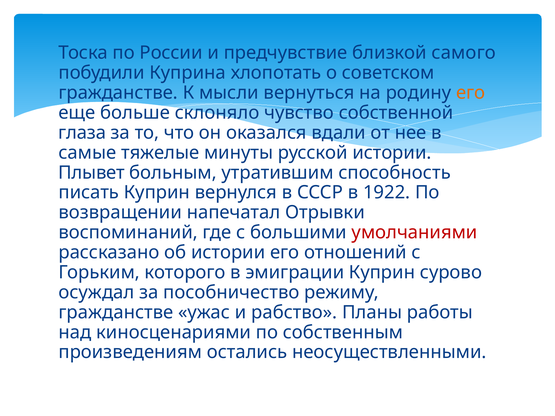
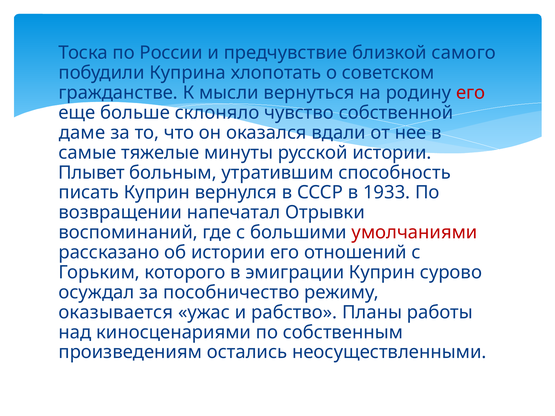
его colour: orange -> red (471, 93)
глаза: глаза -> даме (82, 133)
1922: 1922 -> 1933 (387, 193)
гражданстве: гражданстве -> оказывается (116, 312)
